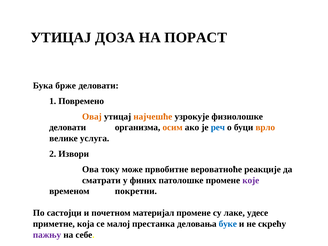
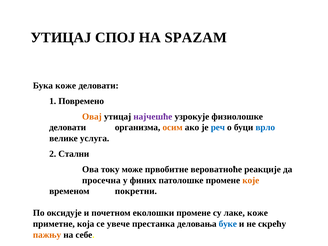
ДОЗА: ДОЗА -> СПОЈ (115, 37)
ПОРАСТ: ПОРАСТ -> SPAZAM (196, 37)
Бука брже: брже -> коже (66, 85)
најчешће colour: orange -> purple (153, 116)
врло colour: orange -> blue (265, 127)
Извори: Извори -> Стални (74, 154)
сматрати: сматрати -> просечна (101, 180)
које colour: purple -> orange (251, 180)
састојци: састојци -> оксидује (64, 213)
материјал: материјал -> еколошки (153, 213)
лаке удесе: удесе -> коже (258, 213)
малој: малој -> увече (118, 224)
пажњу colour: purple -> orange (47, 235)
